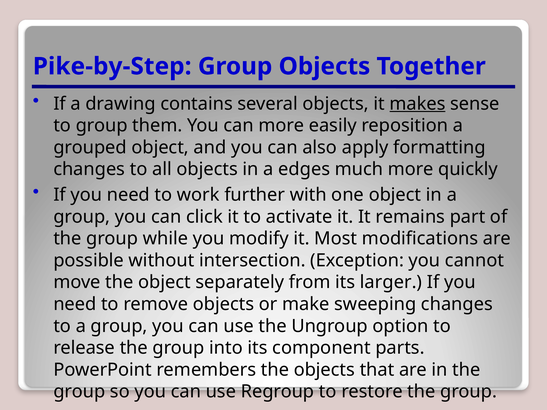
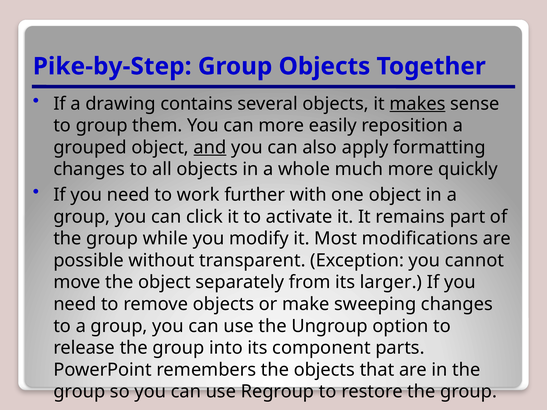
and underline: none -> present (210, 148)
edges: edges -> whole (304, 169)
intersection: intersection -> transparent (252, 261)
